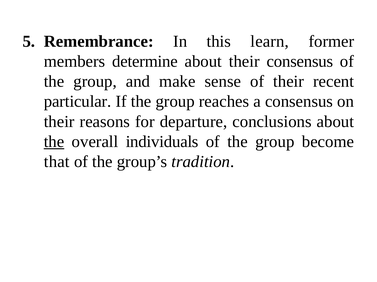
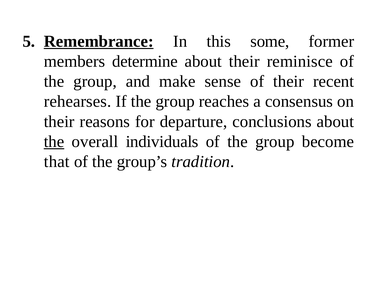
Remembrance underline: none -> present (99, 41)
learn: learn -> some (270, 41)
their consensus: consensus -> reminisce (300, 61)
particular: particular -> rehearses (78, 102)
